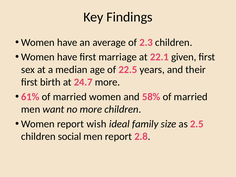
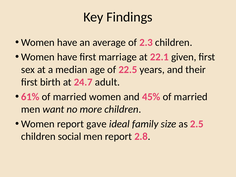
24.7 more: more -> adult (107, 82)
58%: 58% -> 45% (151, 97)
wish: wish -> gave (96, 124)
